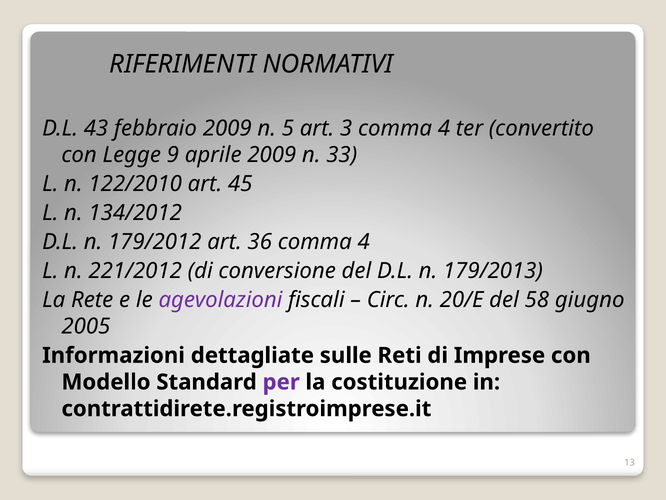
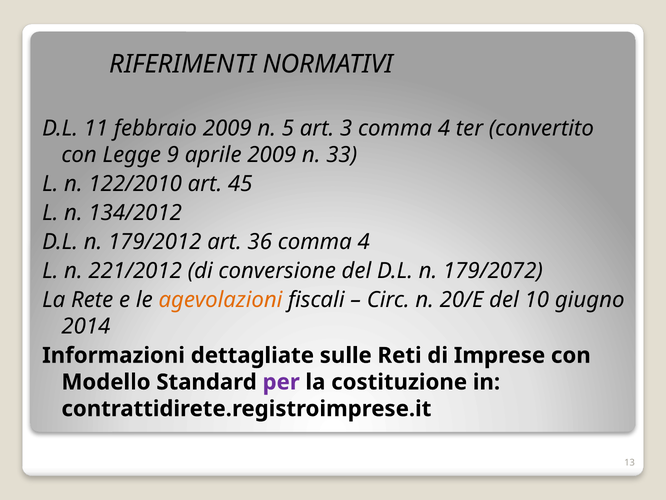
43: 43 -> 11 (96, 128)
179/2013: 179/2013 -> 179/2072 (493, 271)
agevolazioni colour: purple -> orange (220, 300)
58: 58 -> 10 (537, 300)
2005: 2005 -> 2014 (86, 326)
